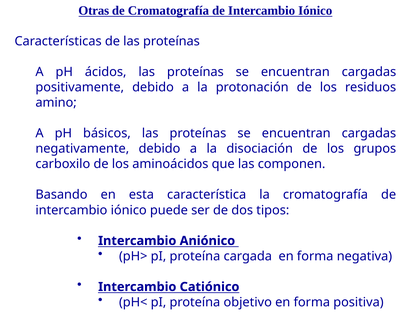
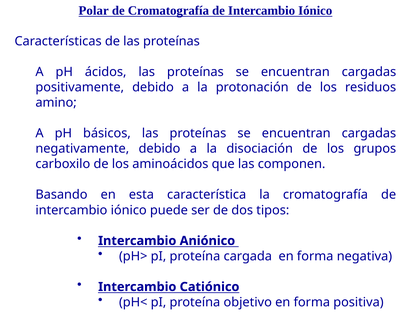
Otras: Otras -> Polar (94, 11)
